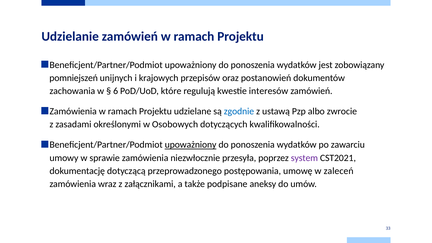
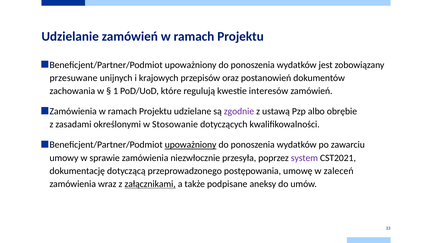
pomniejszeń: pomniejszeń -> przesuwane (74, 78)
6: 6 -> 1 (116, 91)
zgodnie colour: blue -> purple (239, 111)
zwrocie: zwrocie -> obrębie (342, 111)
Osobowych: Osobowych -> Stosowanie (175, 124)
załącznikami underline: none -> present (150, 184)
